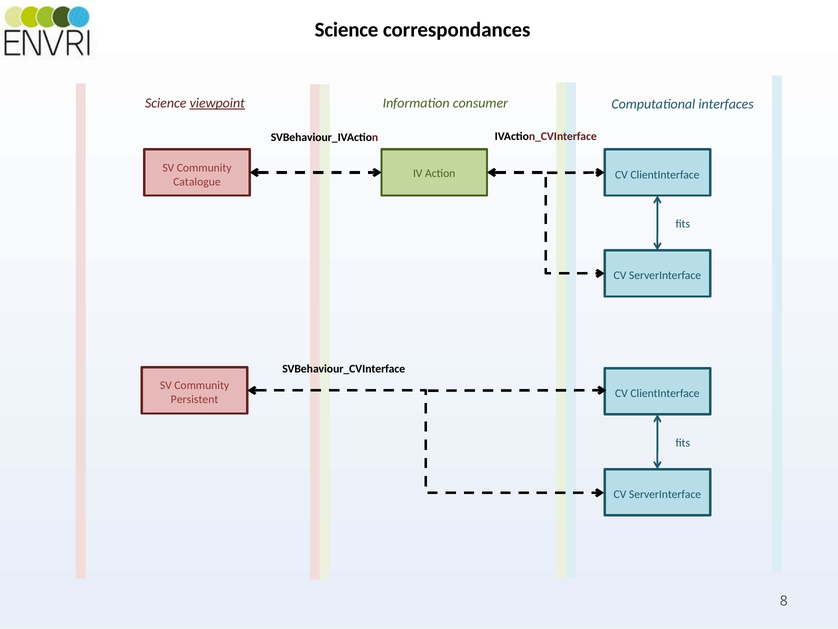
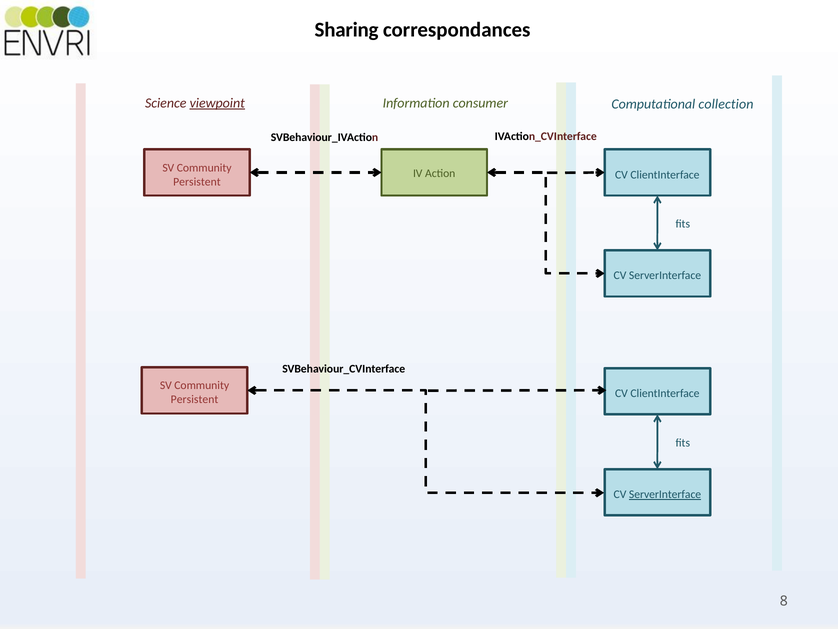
Science: Science -> Sharing (347, 30)
interfaces: interfaces -> collection (726, 104)
Catalogue: Catalogue -> Persistent (197, 182)
ServerInterface underline: none -> present (665, 494)
